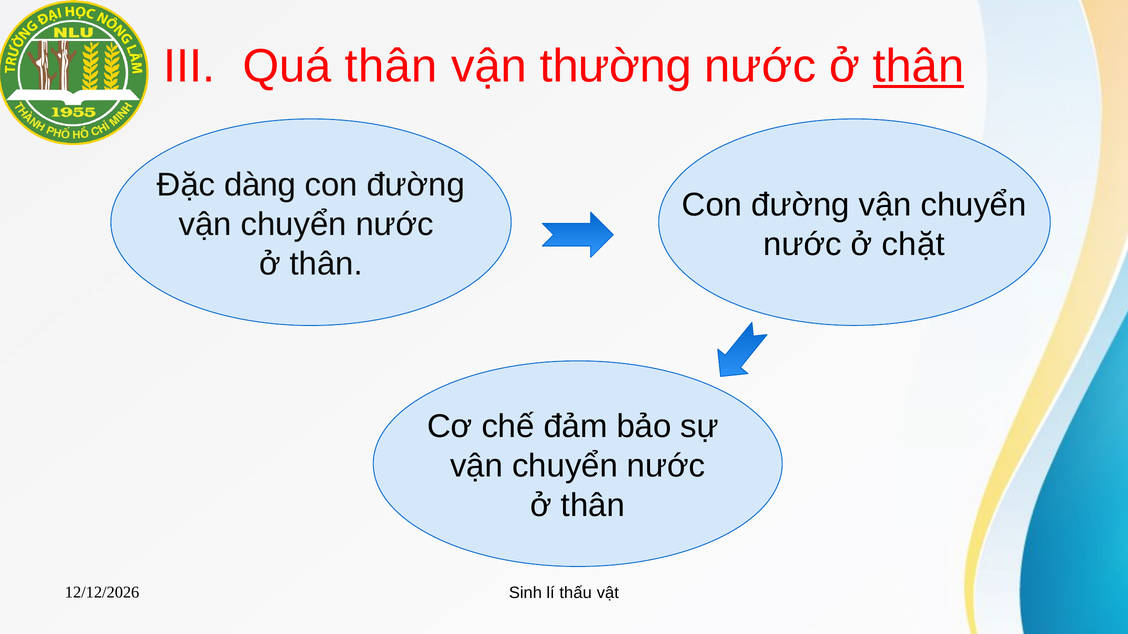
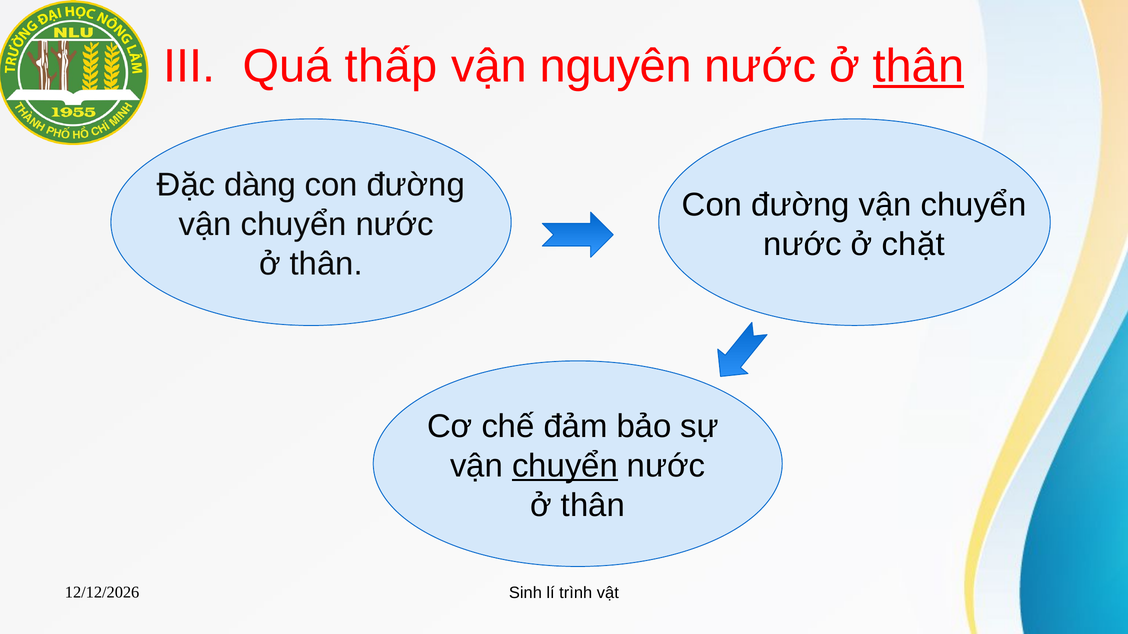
Quá thân: thân -> thấp (391, 66)
thường: thường -> nguyên (616, 66)
chuyển underline: none -> present (565, 466)
thấu: thấu -> trình (576, 593)
